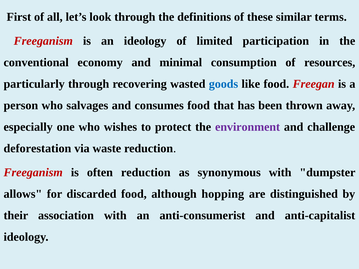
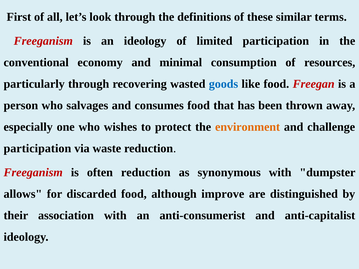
environment colour: purple -> orange (248, 127)
deforestation: deforestation -> participation (37, 149)
hopping: hopping -> improve (223, 194)
